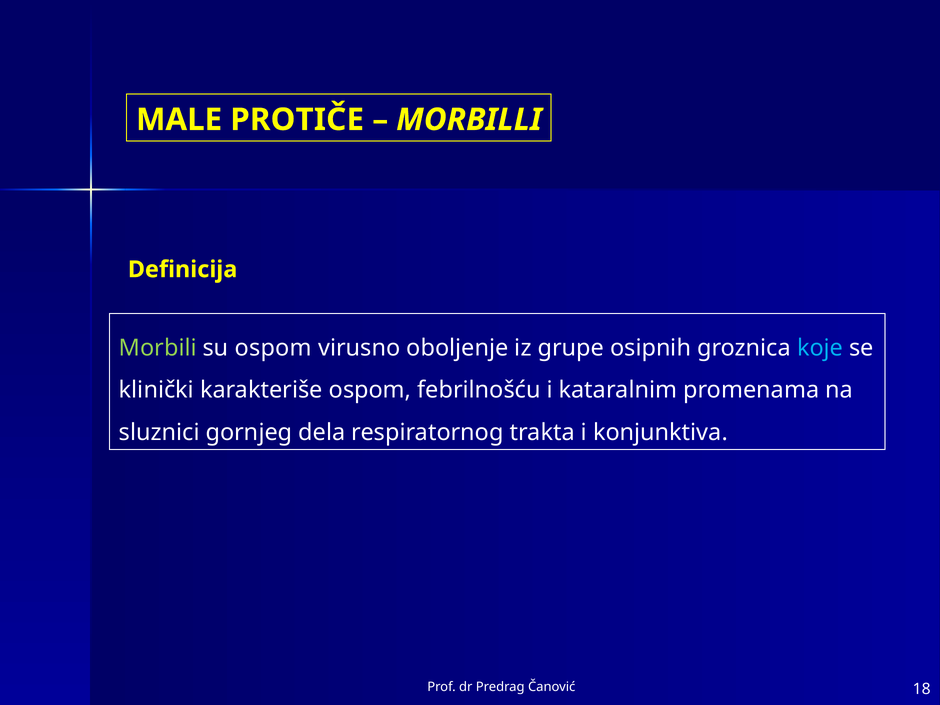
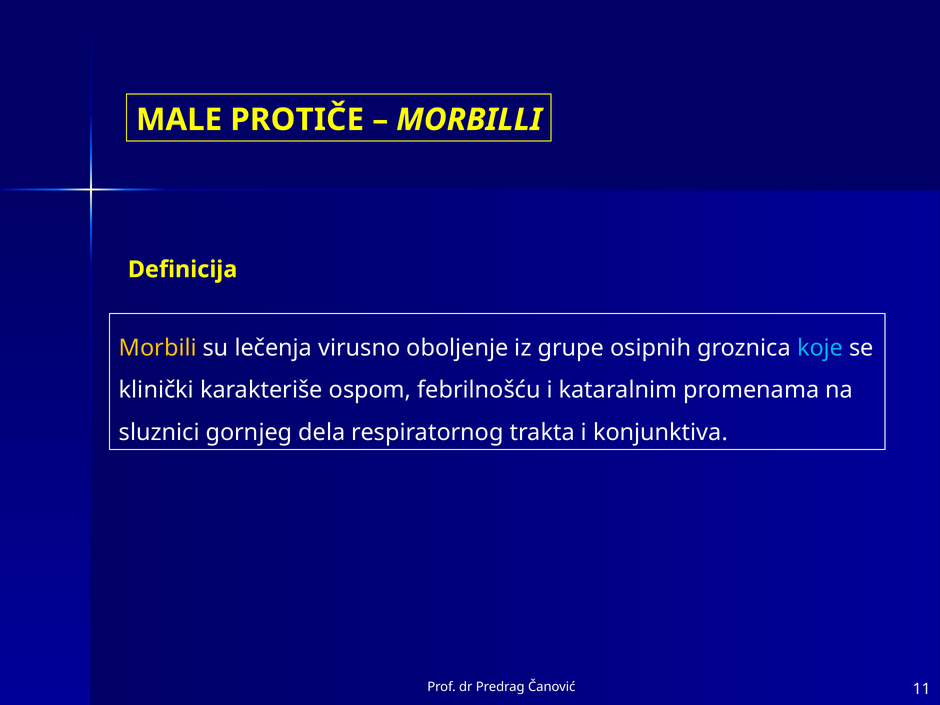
Morbili colour: light green -> yellow (158, 348)
su ospom: ospom -> lečenja (273, 348)
18: 18 -> 11 (922, 689)
